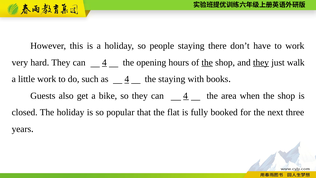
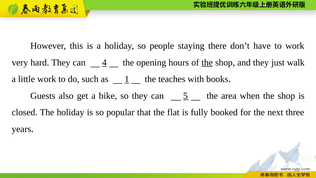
they underline: present -> none (261, 62)
as 4: 4 -> 1 (127, 79)
the staying: staying -> teaches (172, 79)
so they can 4: 4 -> 5 (185, 96)
